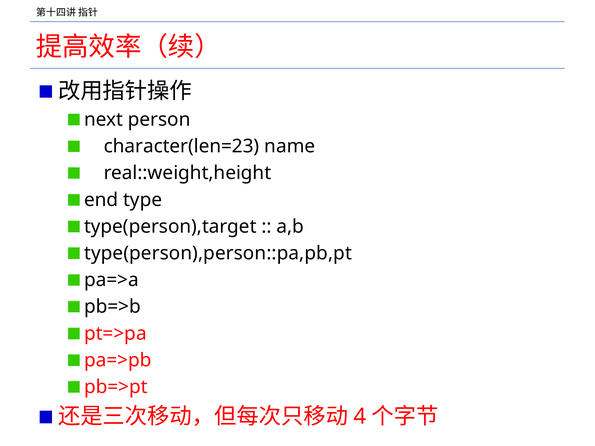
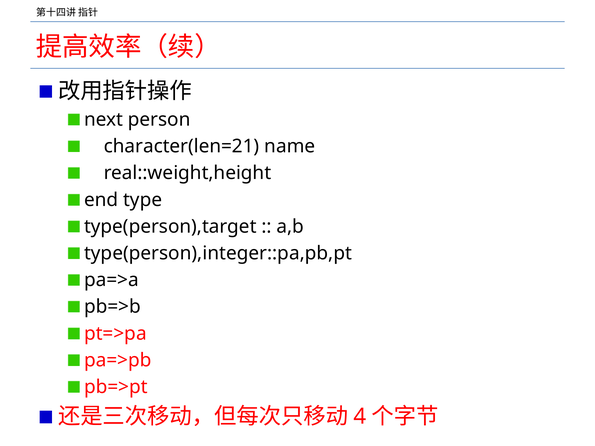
character(len=23: character(len=23 -> character(len=21 (182, 146)
type(person),person::pa,pb,pt: type(person),person::pa,pb,pt -> type(person),integer::pa,pb,pt (218, 253)
